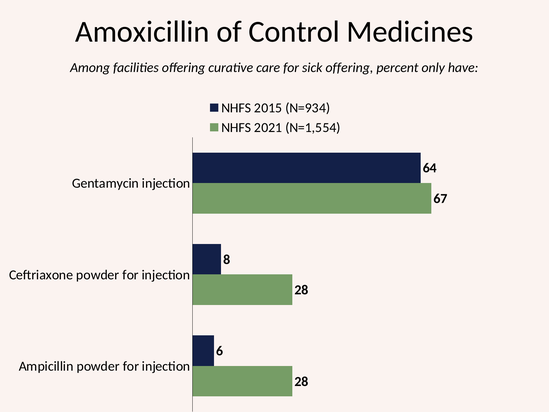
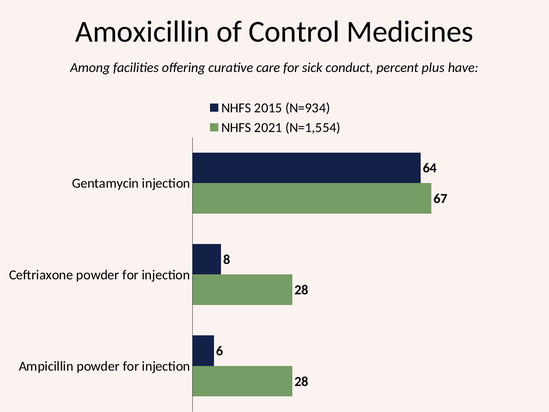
sick offering: offering -> conduct (349, 67)
only: only -> plus (433, 67)
